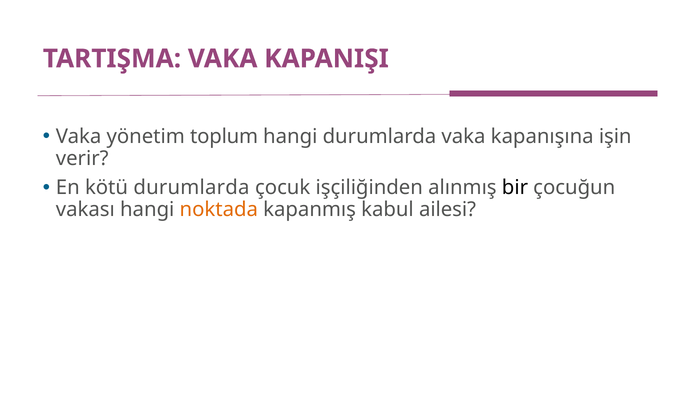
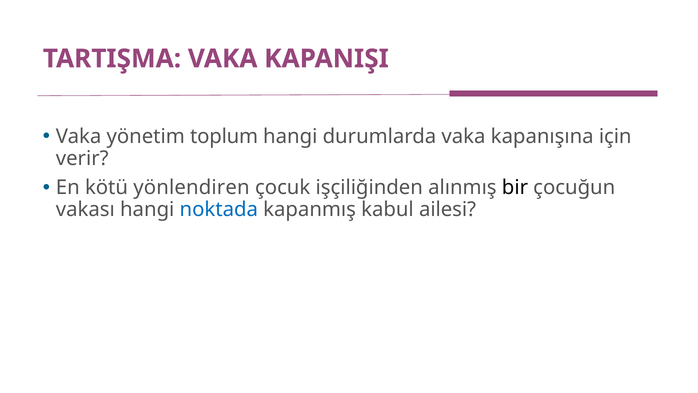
işin: işin -> için (615, 136)
kötü durumlarda: durumlarda -> yönlendiren (191, 187)
noktada colour: orange -> blue (219, 209)
